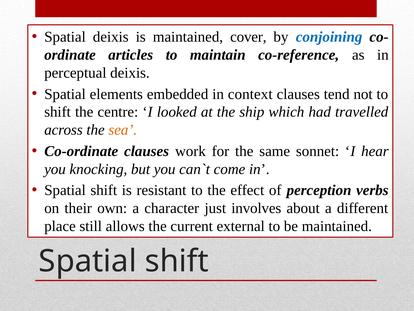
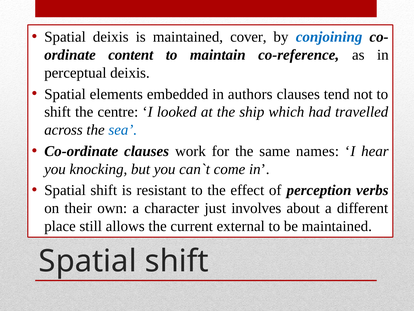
articles: articles -> content (131, 55)
context: context -> authors (250, 94)
sea colour: orange -> blue (123, 130)
sonnet: sonnet -> names (317, 151)
